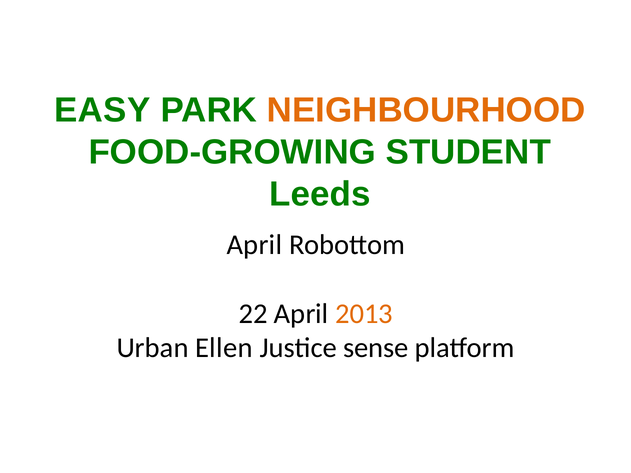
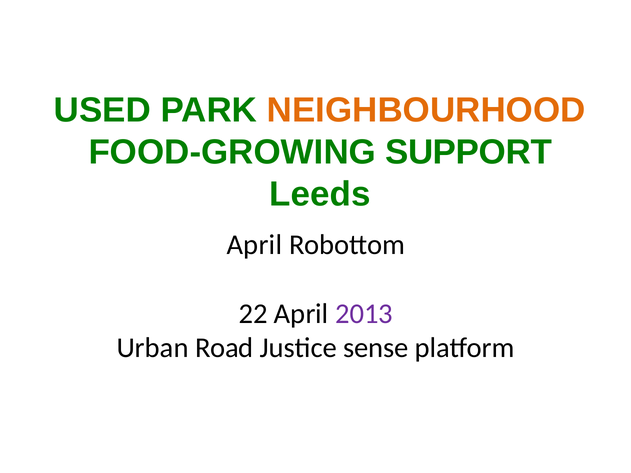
EASY: EASY -> USED (102, 110)
STUDENT: STUDENT -> SUPPORT (468, 152)
2013 colour: orange -> purple (364, 314)
Ellen: Ellen -> Road (224, 348)
